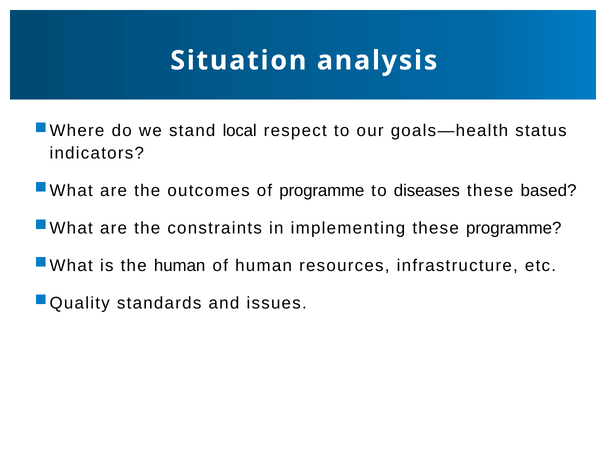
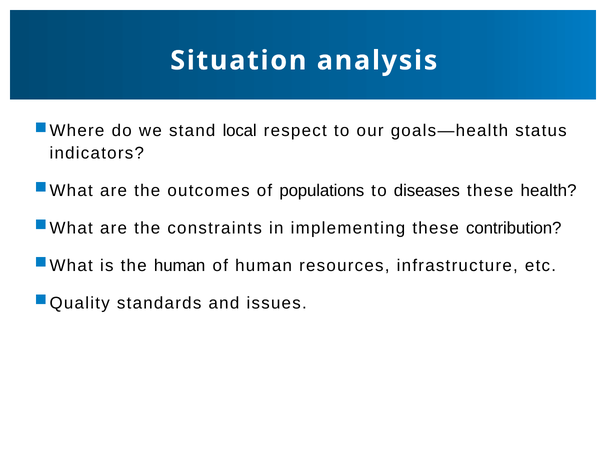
of programme: programme -> populations (322, 191)
based: based -> health (549, 191)
these programme: programme -> contribution (514, 228)
